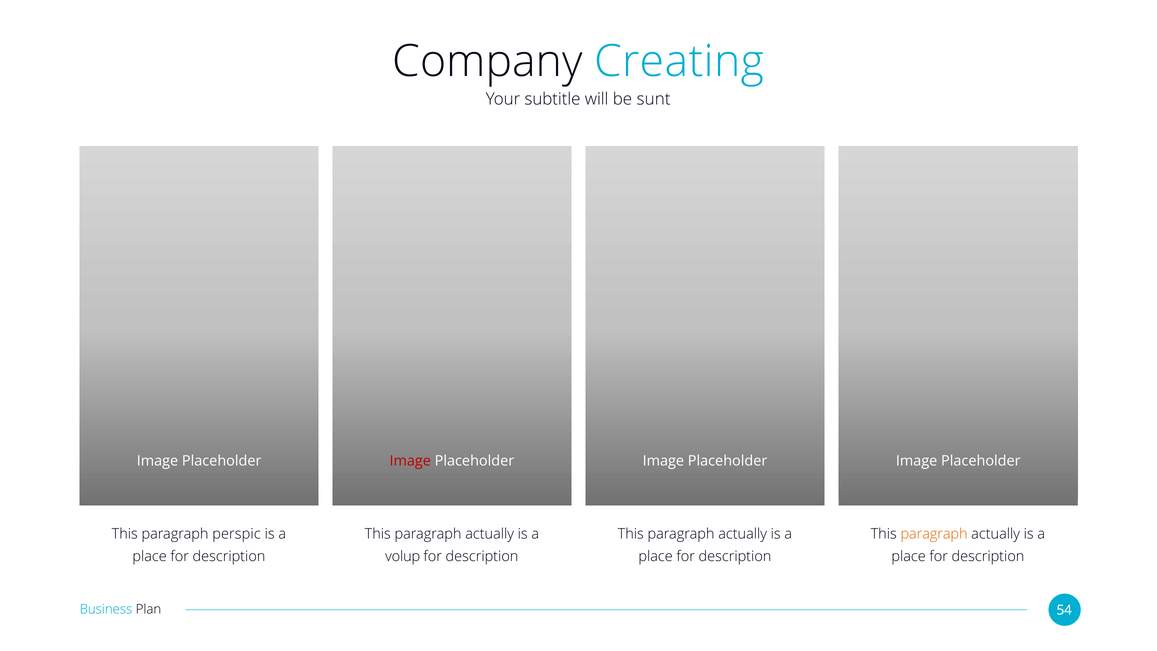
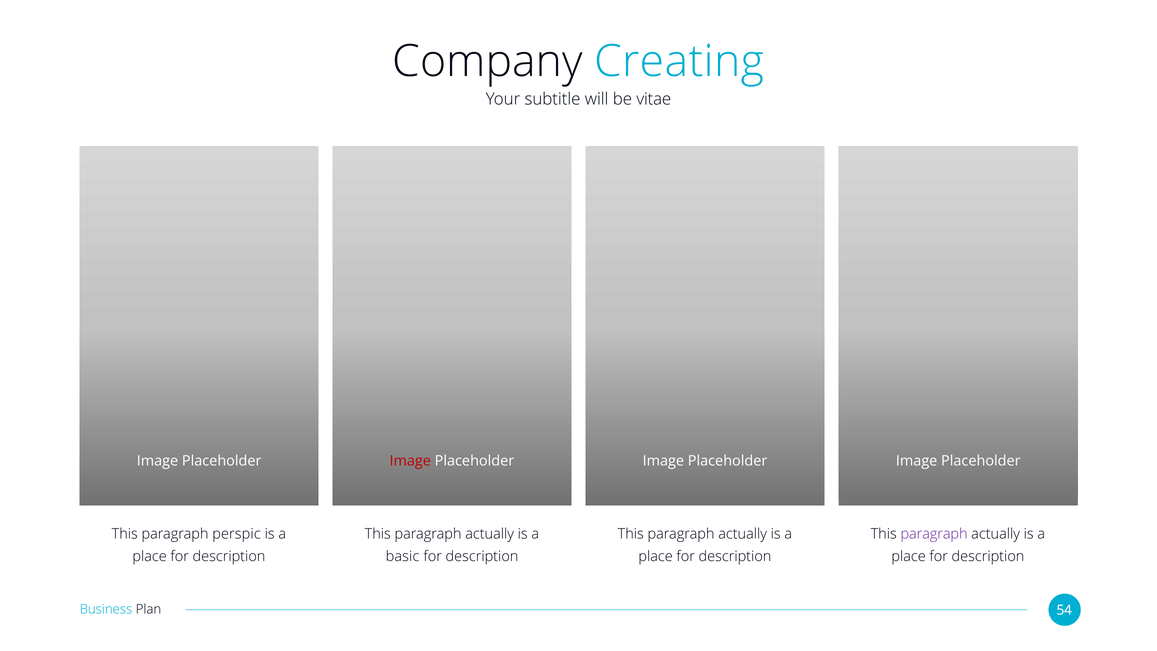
sunt: sunt -> vitae (654, 99)
paragraph colour: orange -> purple (934, 534)
volup: volup -> basic (403, 556)
